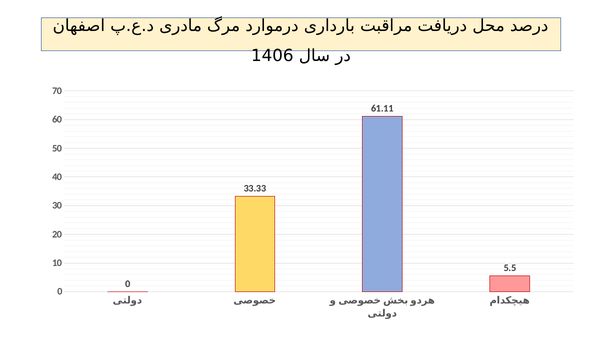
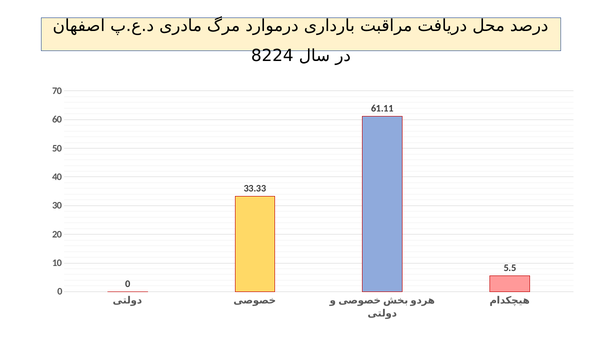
1406: 1406 -> 8224 (272, 56)
